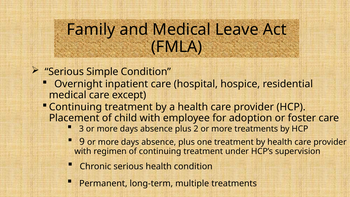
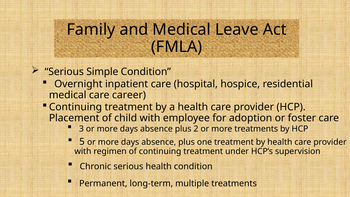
except: except -> career (129, 95)
9: 9 -> 5 (82, 142)
